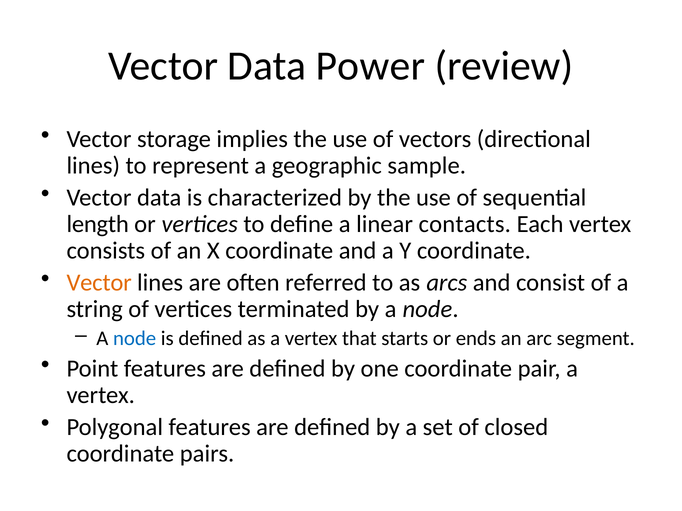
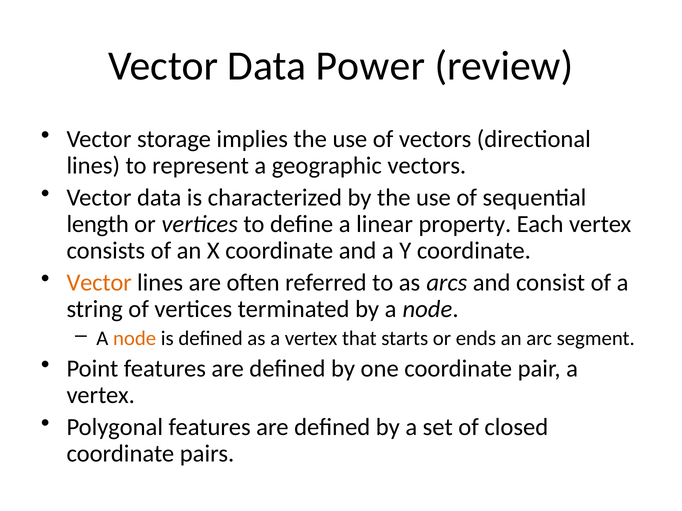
geographic sample: sample -> vectors (427, 166)
contacts: contacts -> property (465, 224)
node colour: blue -> orange (135, 338)
